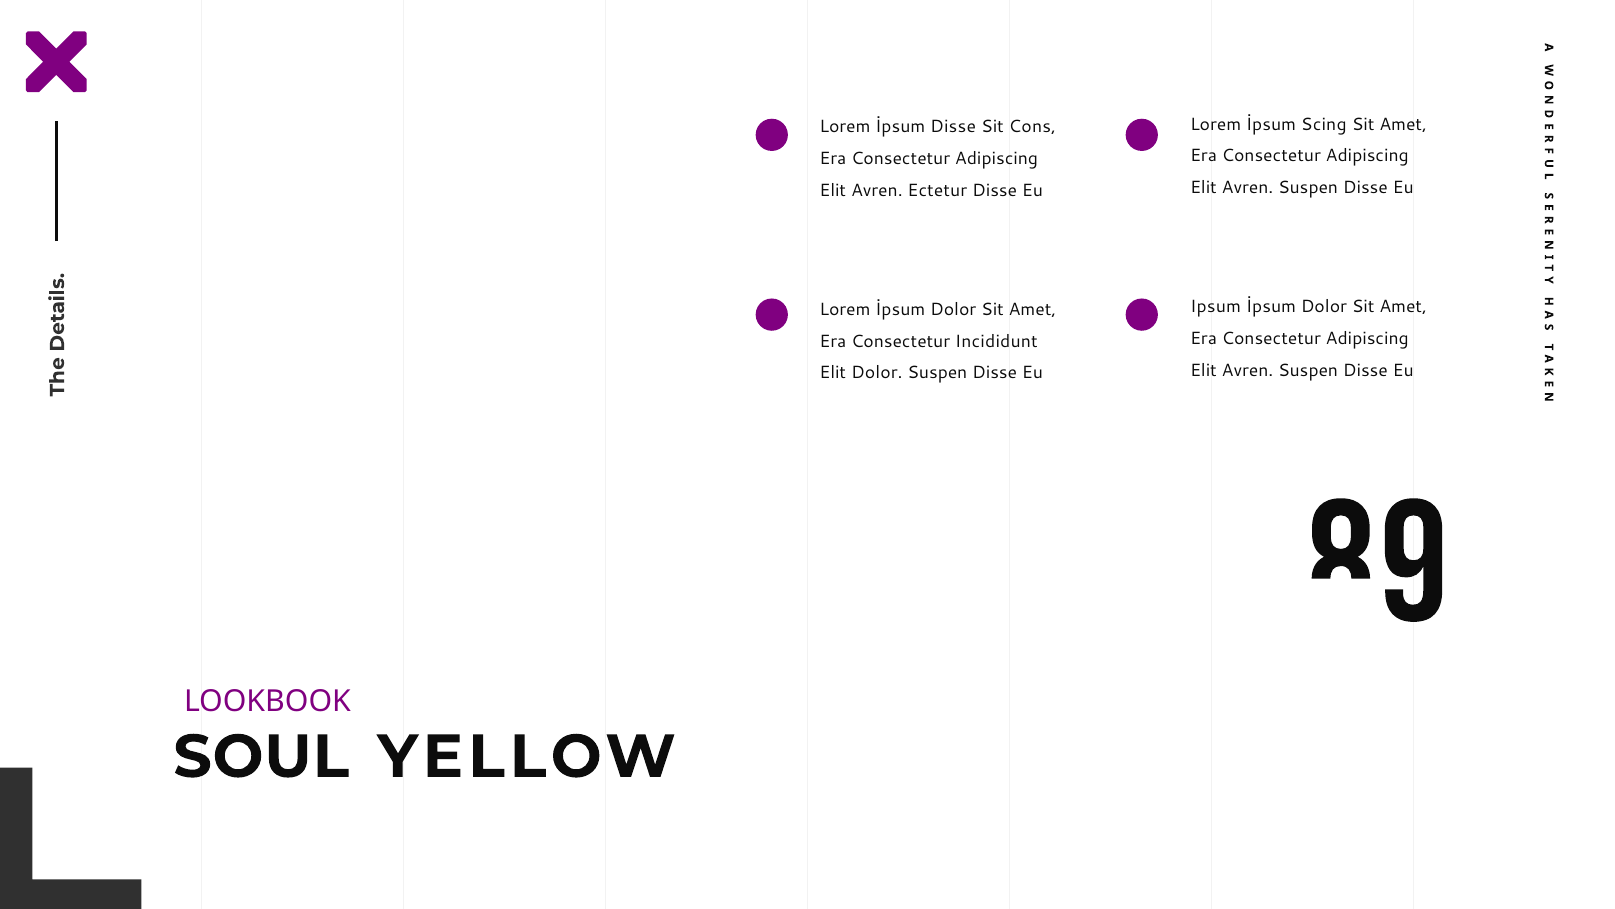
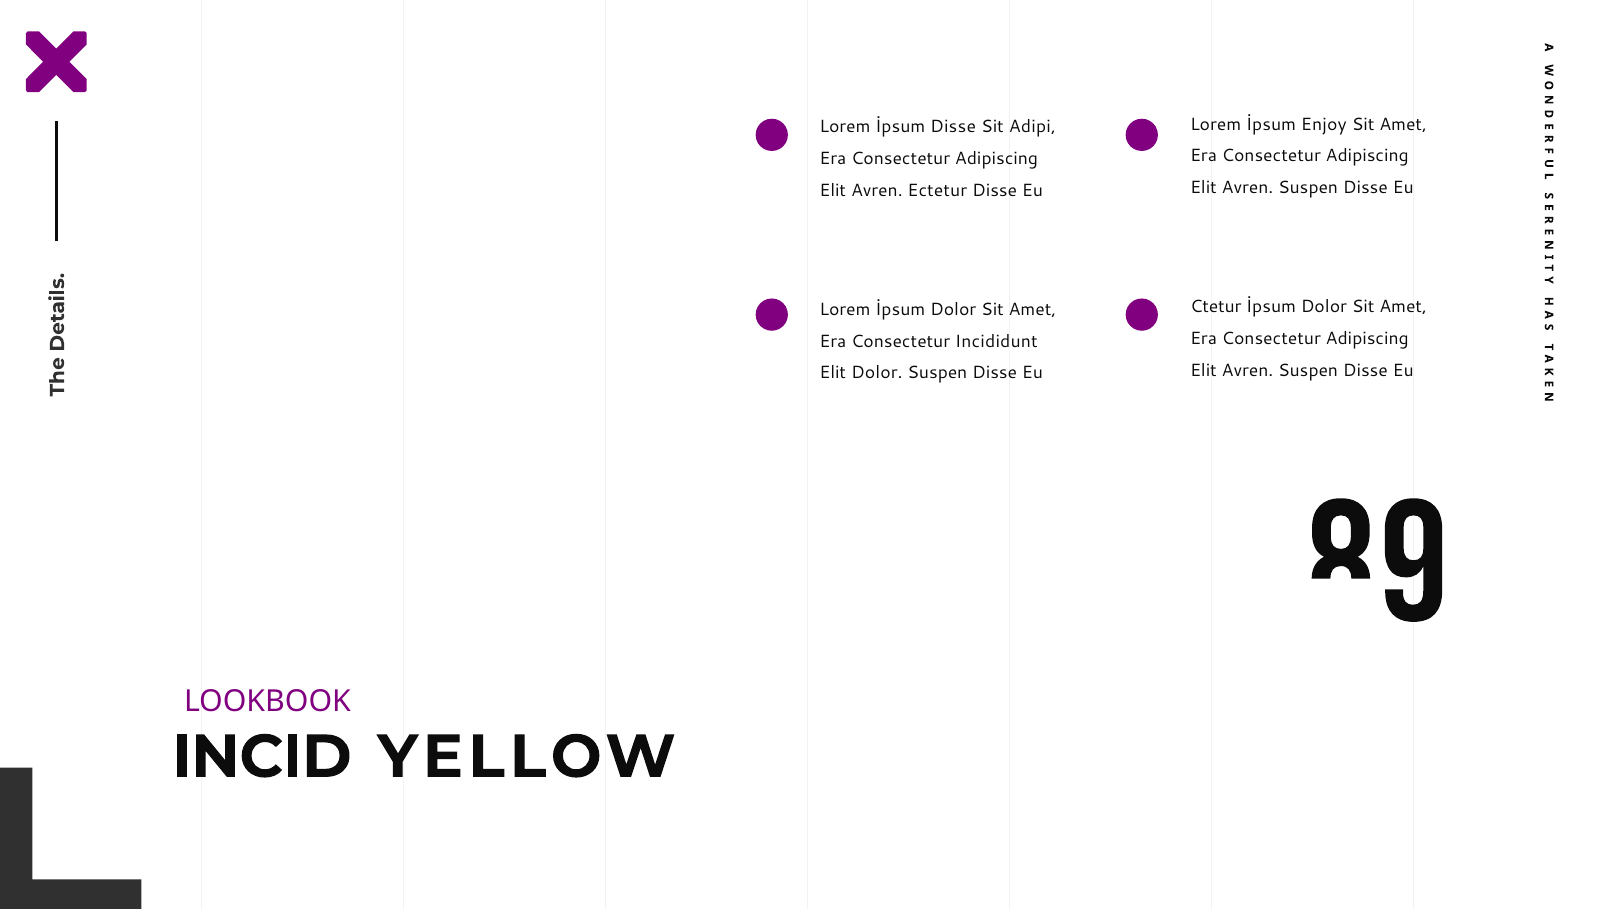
Scing: Scing -> Enjoy (1324, 124)
Cons: Cons -> Adipi (1032, 127)
Ipsum: Ipsum -> Ctetur (1216, 307)
SOUL: SOUL -> INCID (262, 756)
